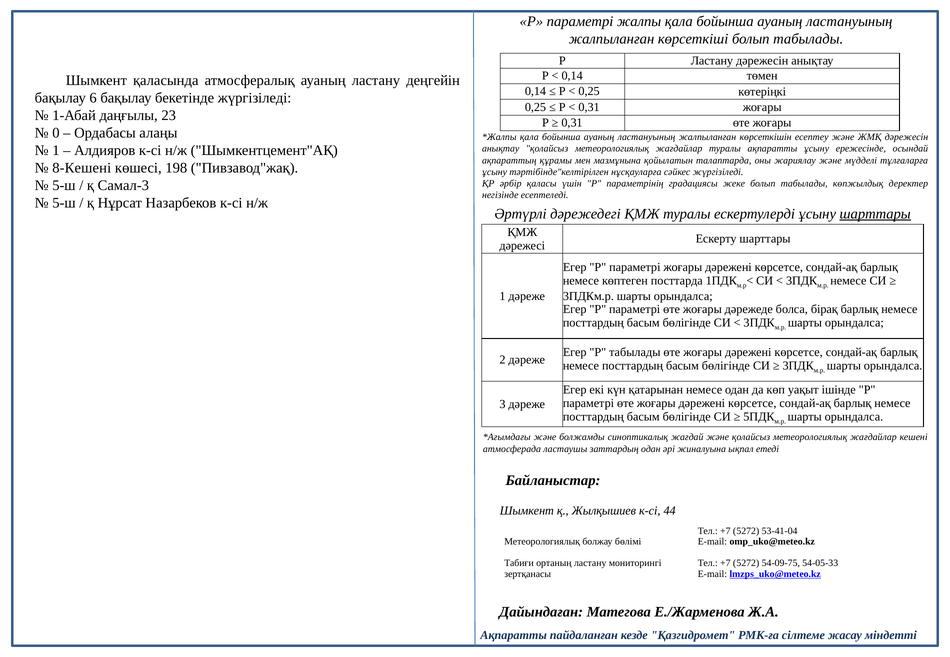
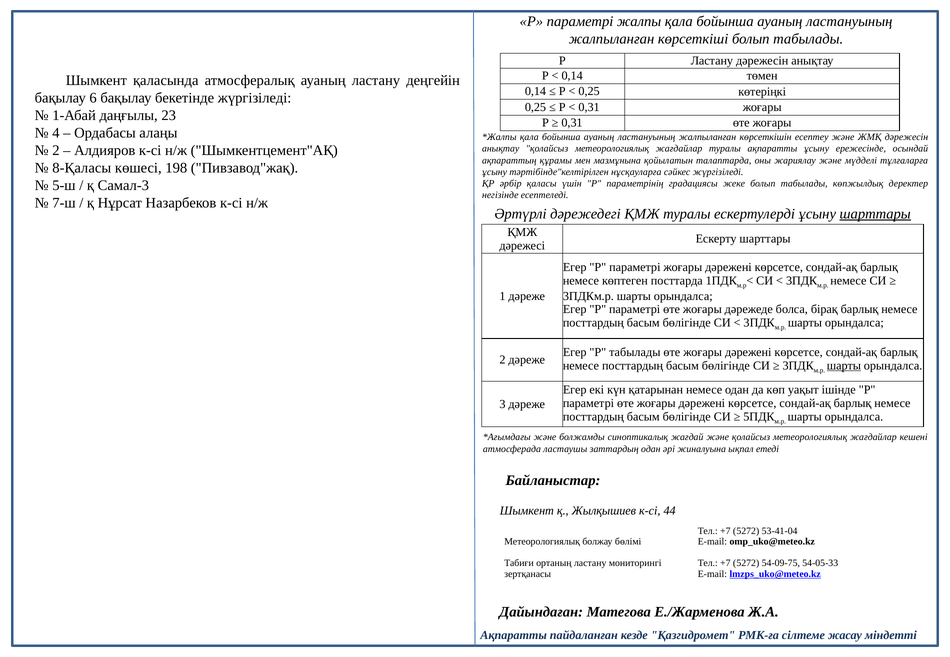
0: 0 -> 4 (56, 133)
1: 1 -> 2 (56, 151)
8-Кешені: 8-Кешені -> 8-Қаласы (82, 168)
5-ш: 5-ш -> 7-ш (64, 203)
шарты underline: none -> present (844, 366)
